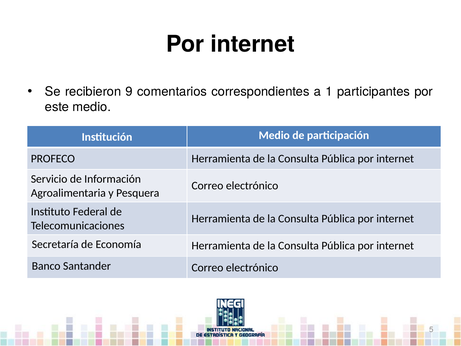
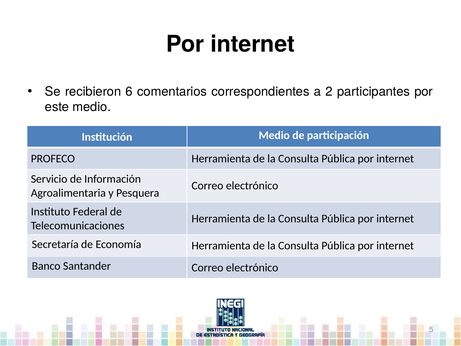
9: 9 -> 6 (129, 92)
1: 1 -> 2 (329, 92)
